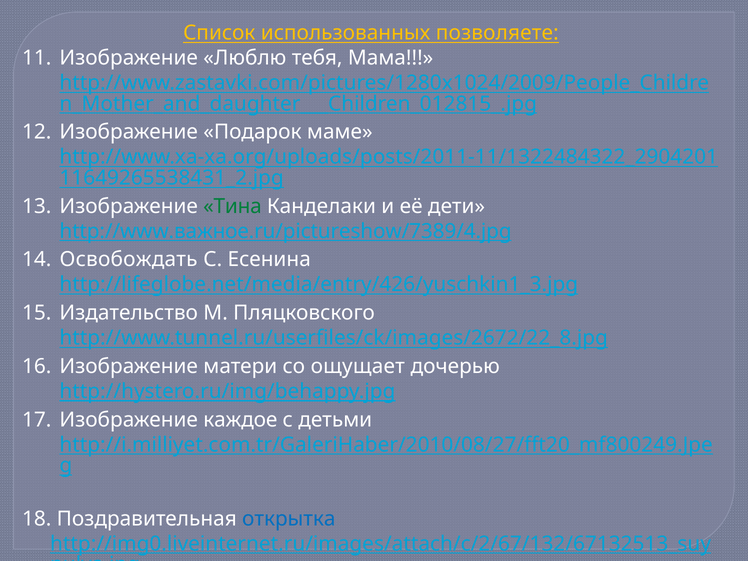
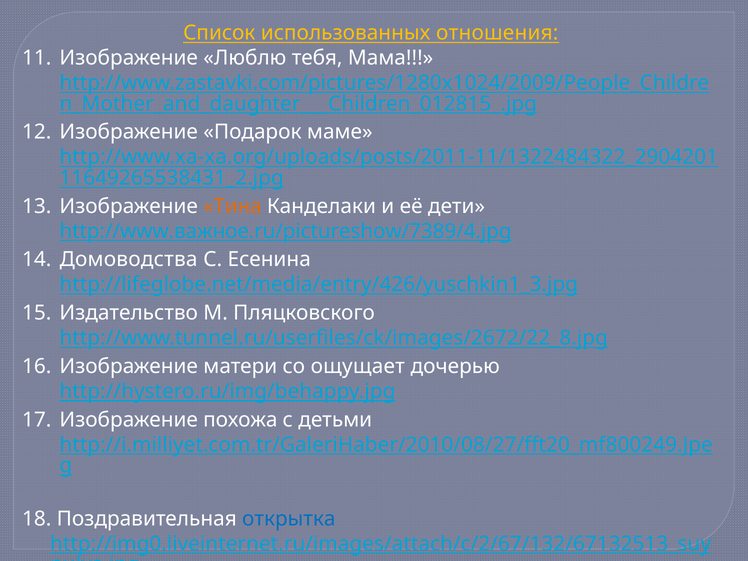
позволяете: позволяете -> отношения (497, 33)
Тина colour: green -> orange (233, 206)
Освобождать: Освобождать -> Домоводства (129, 260)
каждое: каждое -> похожа (240, 420)
